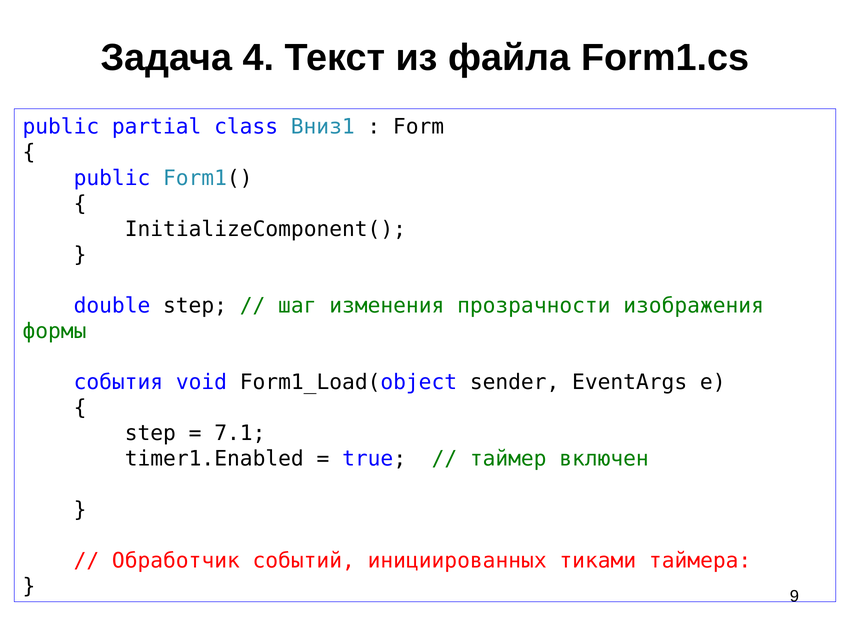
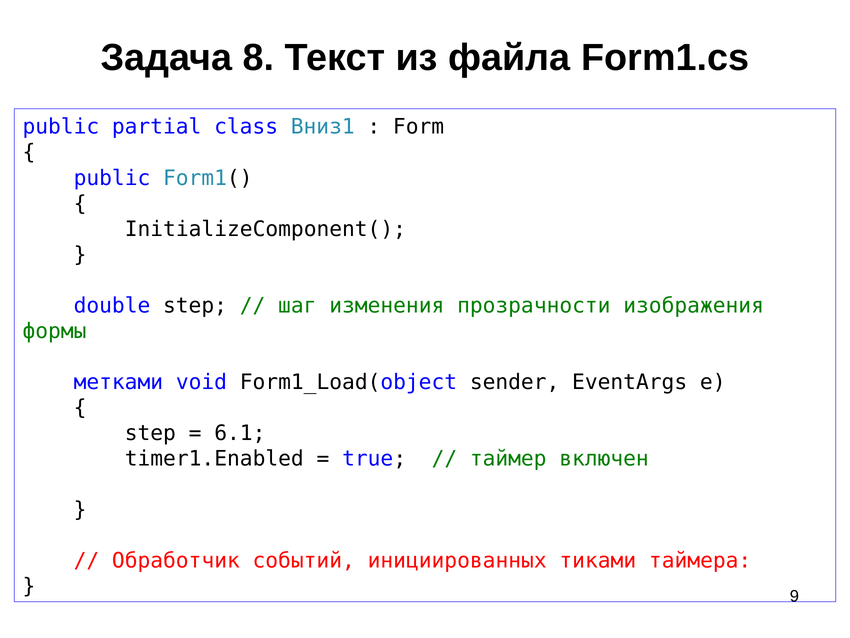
4: 4 -> 8 (259, 58)
события: события -> метками (118, 382)
7.1: 7.1 -> 6.1 (240, 433)
